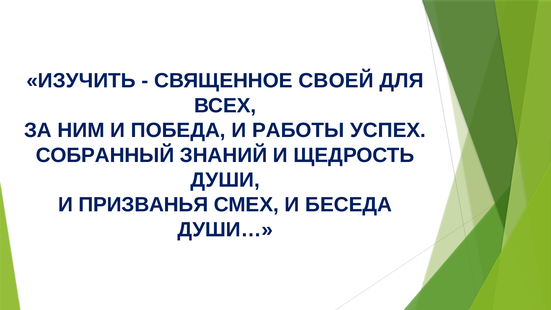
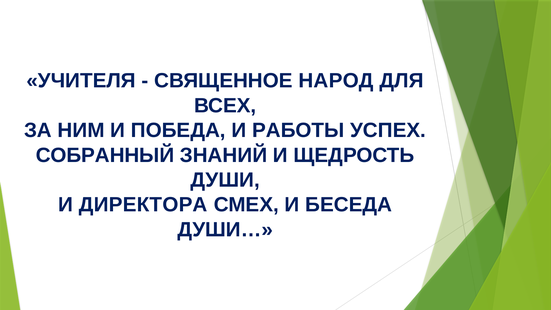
ИЗУЧИТЬ: ИЗУЧИТЬ -> УЧИТЕЛЯ (81, 81)
СВОЕЙ: СВОЕЙ -> НАРОД (336, 81)
ПРИЗВАНЬЯ: ПРИЗВАНЬЯ -> ДИРЕКТОРА (143, 205)
